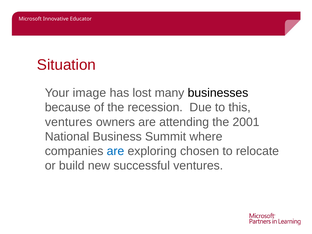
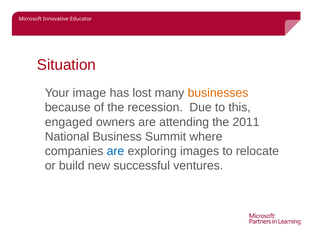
businesses colour: black -> orange (218, 93)
ventures: ventures -> engaged (69, 122)
2001: 2001 -> 2011 (246, 122)
chosen: chosen -> images (200, 151)
